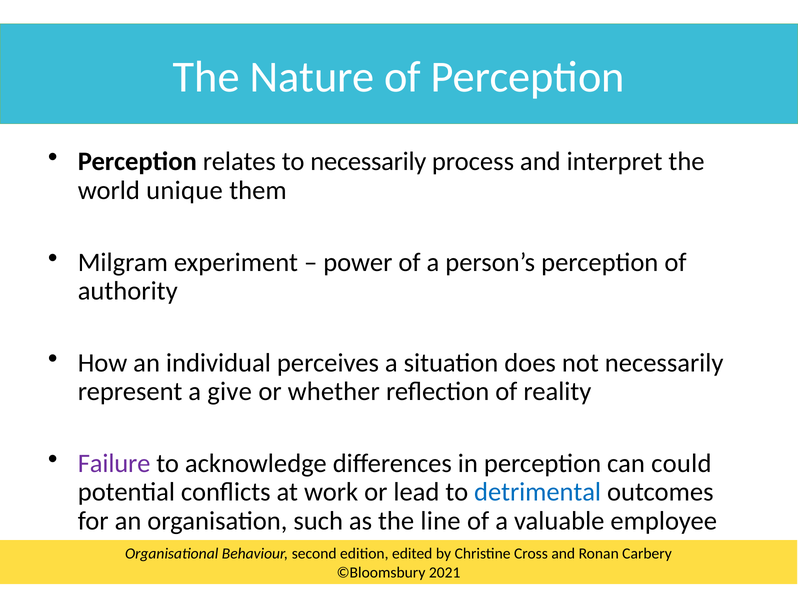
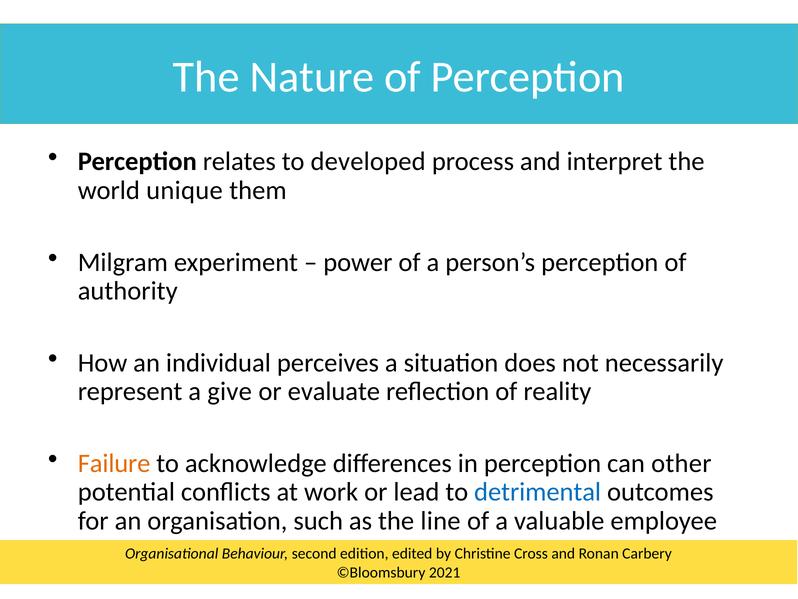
to necessarily: necessarily -> developed (368, 161)
whether: whether -> evaluate (334, 391)
Failure colour: purple -> orange (114, 463)
could: could -> other (681, 463)
